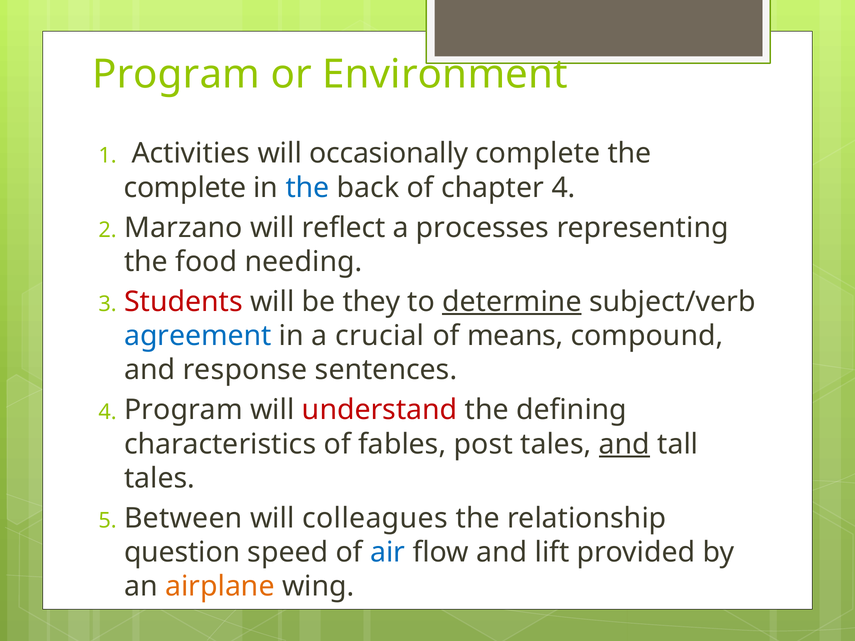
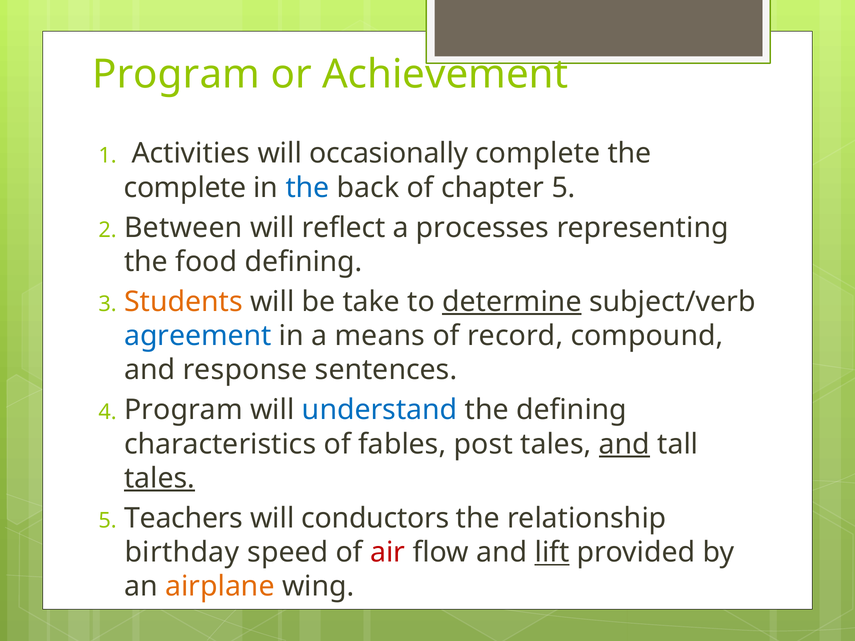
Environment: Environment -> Achievement (445, 74)
chapter 4: 4 -> 5 (563, 188)
Marzano: Marzano -> Between (183, 228)
food needing: needing -> defining (304, 262)
Students colour: red -> orange (183, 302)
they: they -> take (371, 302)
crucial: crucial -> means (380, 336)
means: means -> record (515, 336)
understand colour: red -> blue (380, 410)
tales underline: none -> present (160, 479)
Between: Between -> Teachers (184, 518)
colleagues: colleagues -> conductors (375, 518)
question: question -> birthday (182, 553)
air colour: blue -> red (388, 553)
lift underline: none -> present (552, 553)
